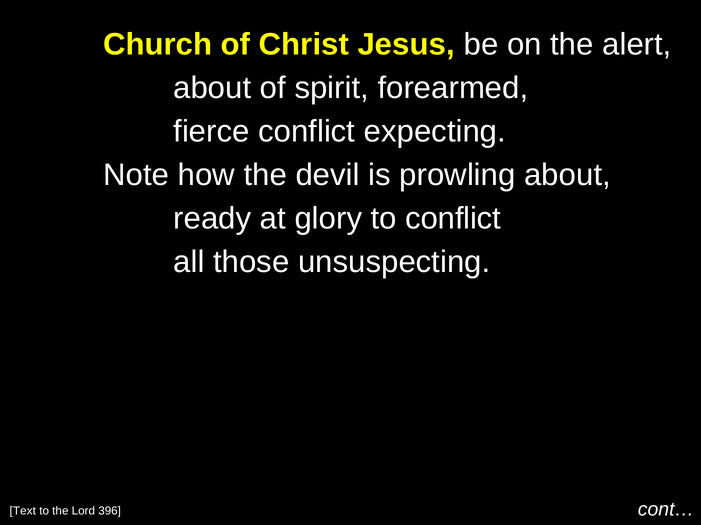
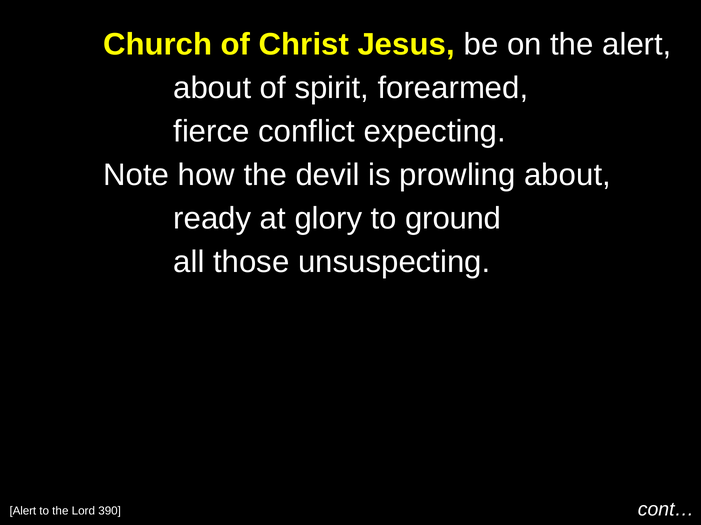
to conflict: conflict -> ground (453, 219)
Text: Text -> Alert (23, 511)
396: 396 -> 390 (110, 511)
